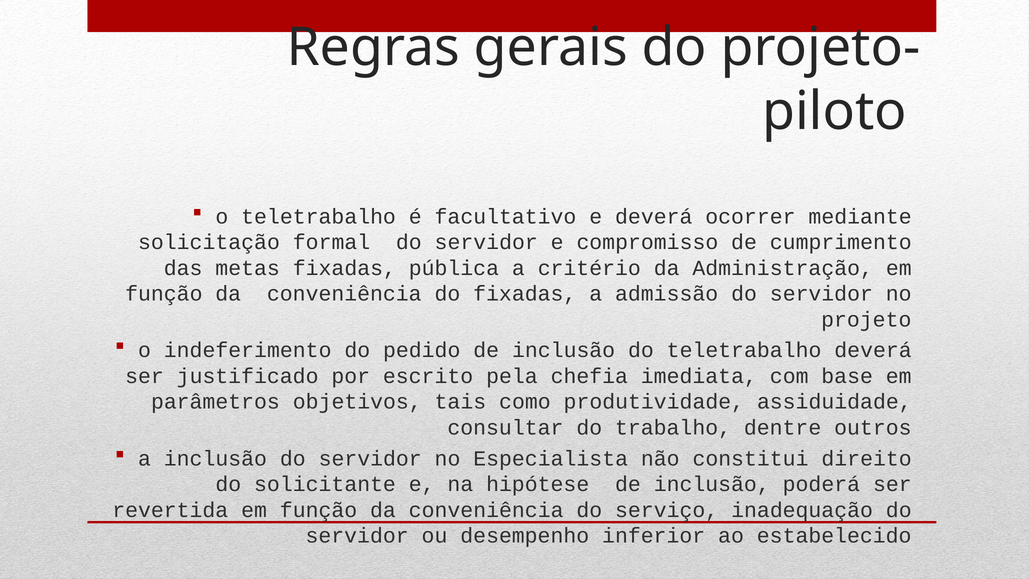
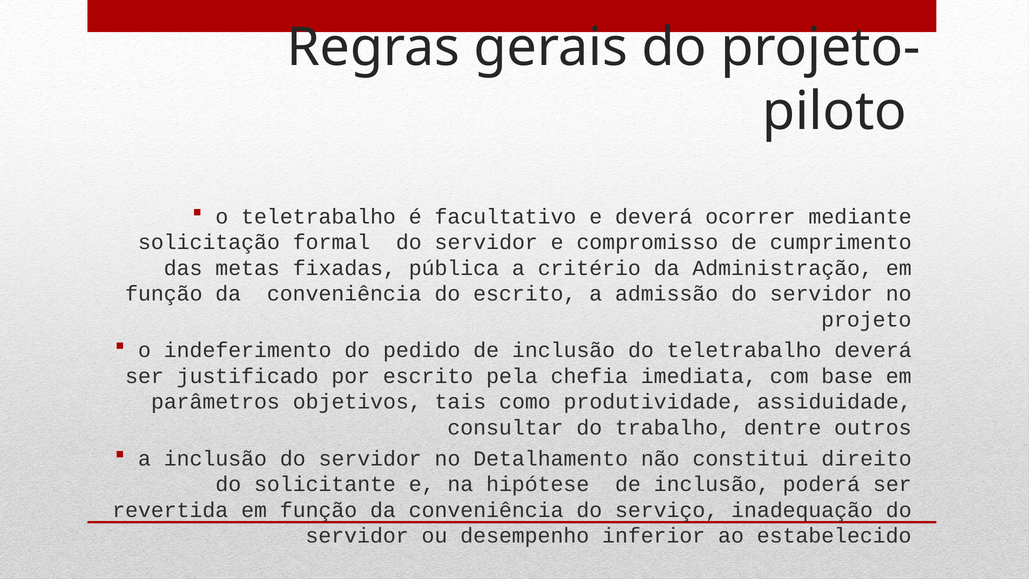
do fixadas: fixadas -> escrito (525, 294)
Especialista: Especialista -> Detalhamento (551, 458)
